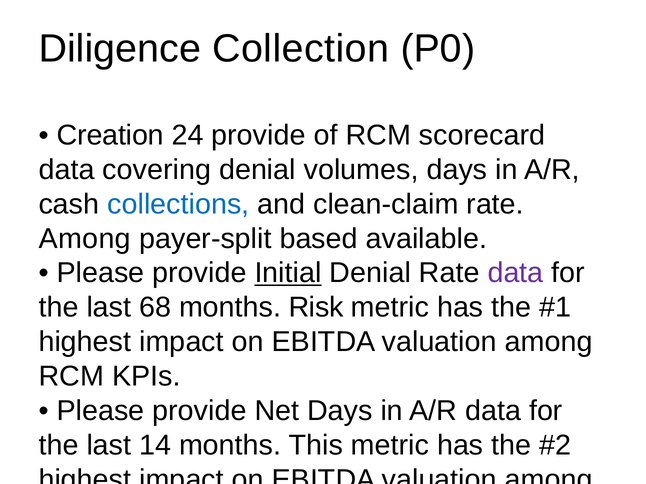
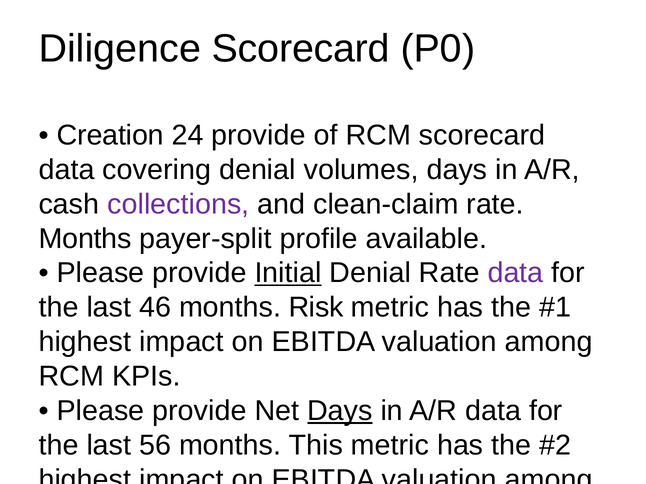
Diligence Collection: Collection -> Scorecard (301, 49)
collections colour: blue -> purple (178, 204)
Among: Among -> Months (85, 239)
based: based -> profile (319, 239)
68: 68 -> 46 (155, 308)
Days underline: none -> present (340, 411)
14: 14 -> 56 (155, 446)
